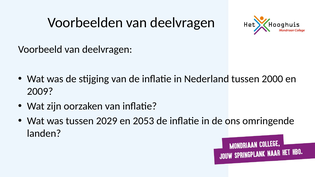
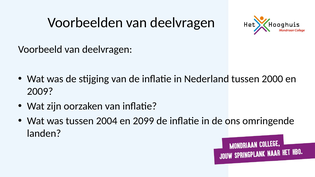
2029: 2029 -> 2004 (107, 121)
2053: 2053 -> 2099 (143, 121)
